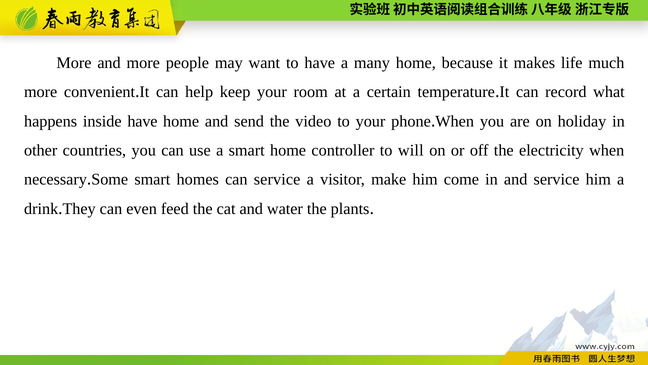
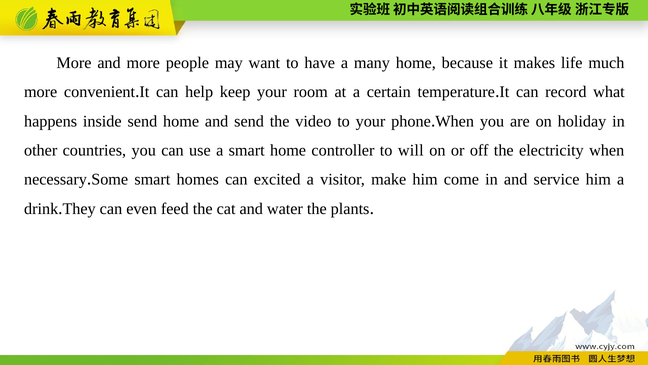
inside have: have -> send (142, 121)
can service: service -> excited (277, 179)
